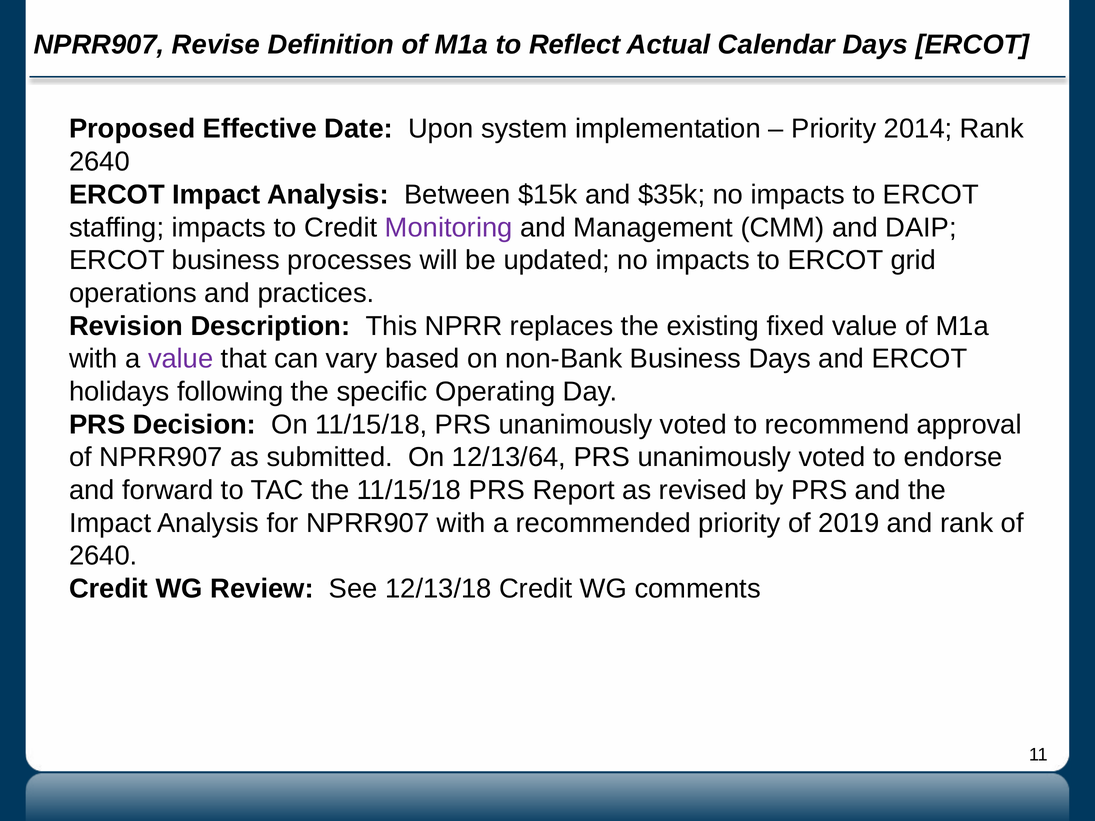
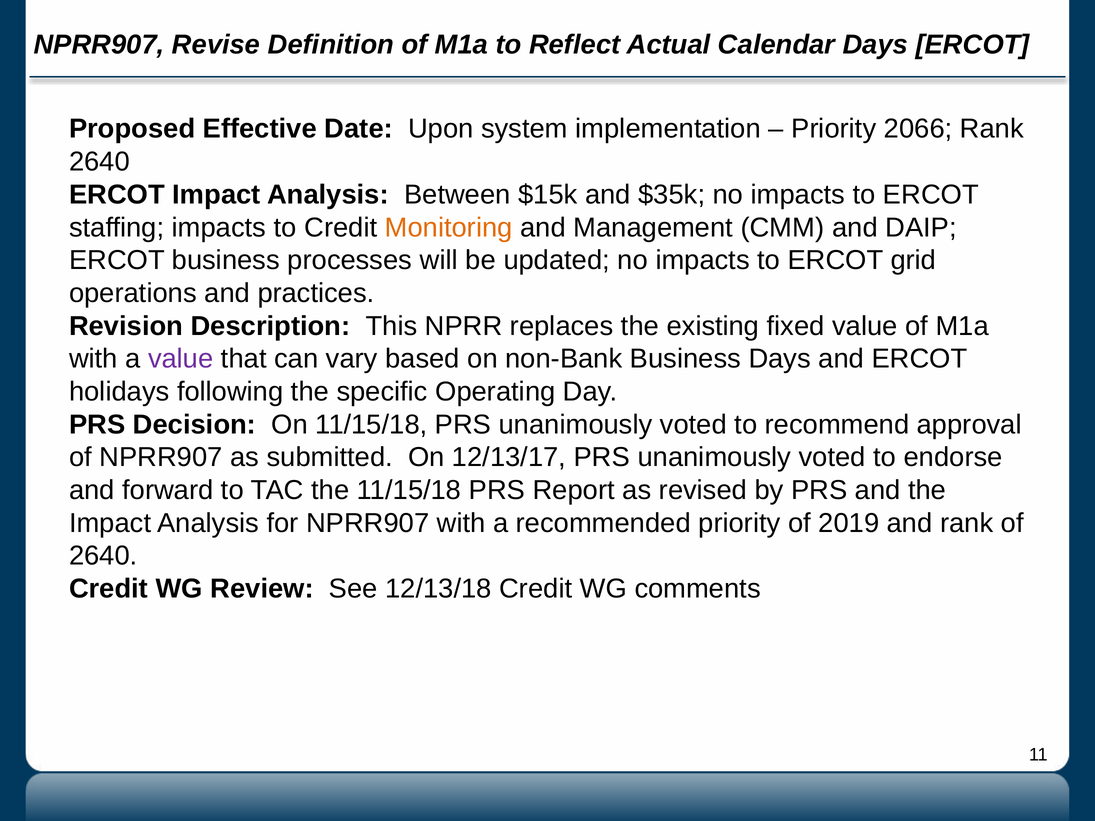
2014: 2014 -> 2066 (918, 129)
Monitoring colour: purple -> orange (449, 228)
12/13/64: 12/13/64 -> 12/13/17 (509, 458)
